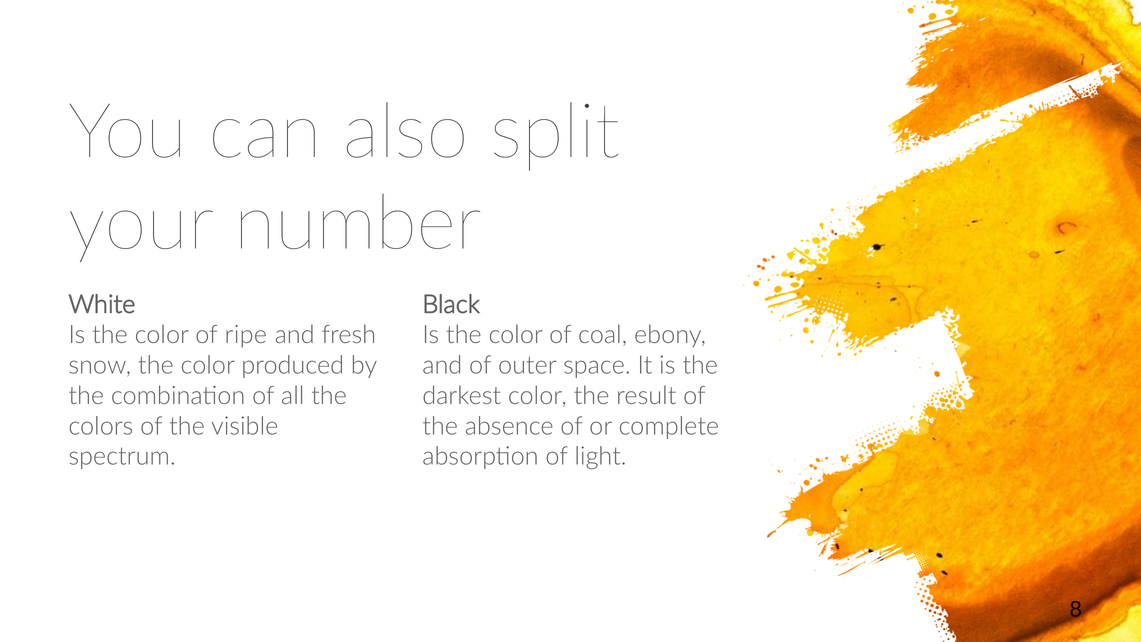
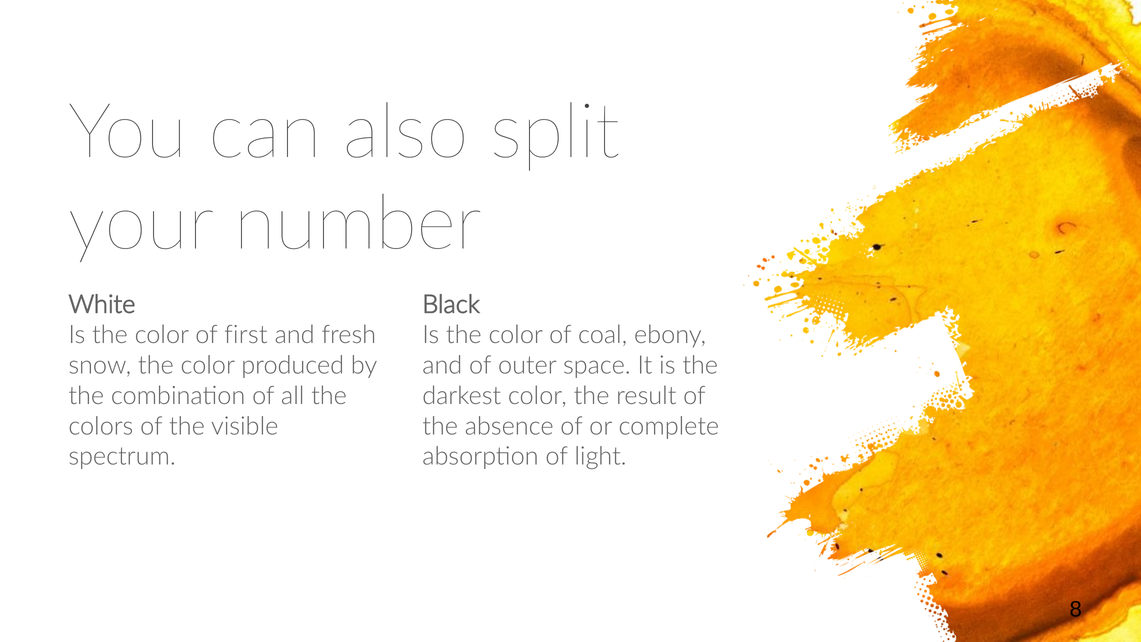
ripe: ripe -> first (246, 335)
